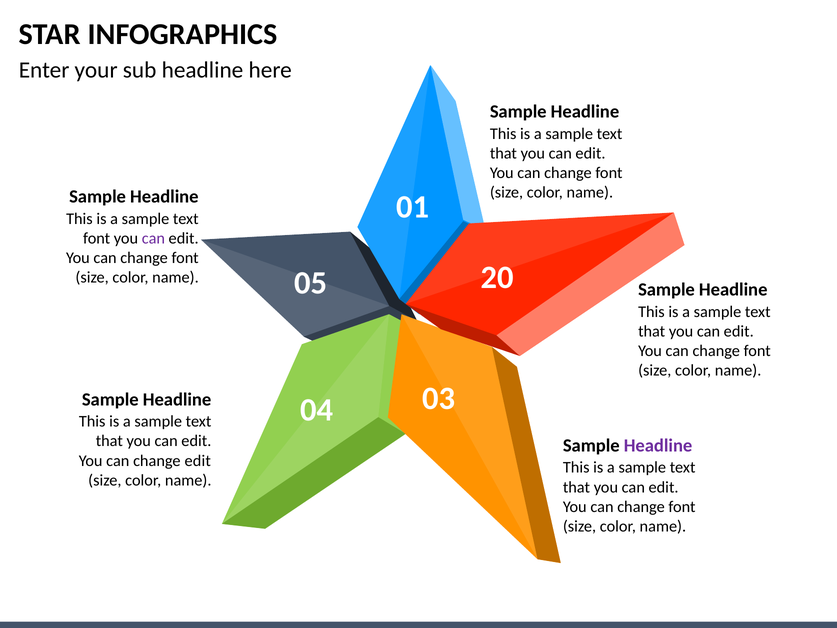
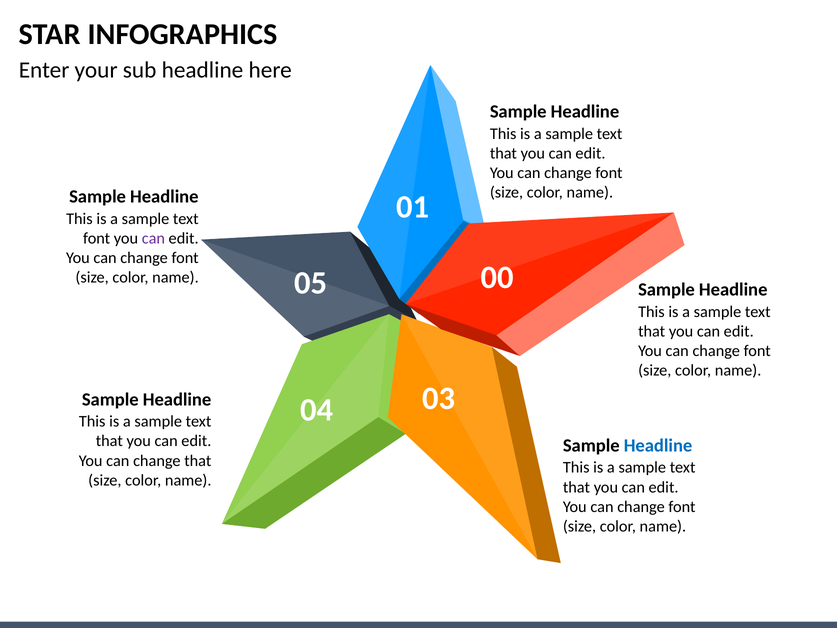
20: 20 -> 00 (497, 278)
Headline colour: purple -> blue (658, 445)
change edit: edit -> that (198, 460)
